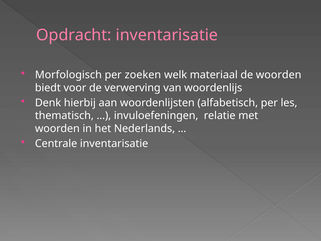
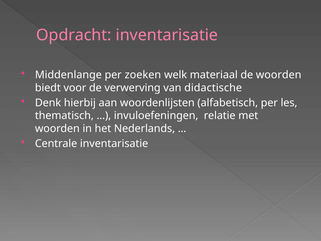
Morfologisch: Morfologisch -> Middenlange (68, 75)
woordenlijs: woordenlijs -> didactische (213, 88)
